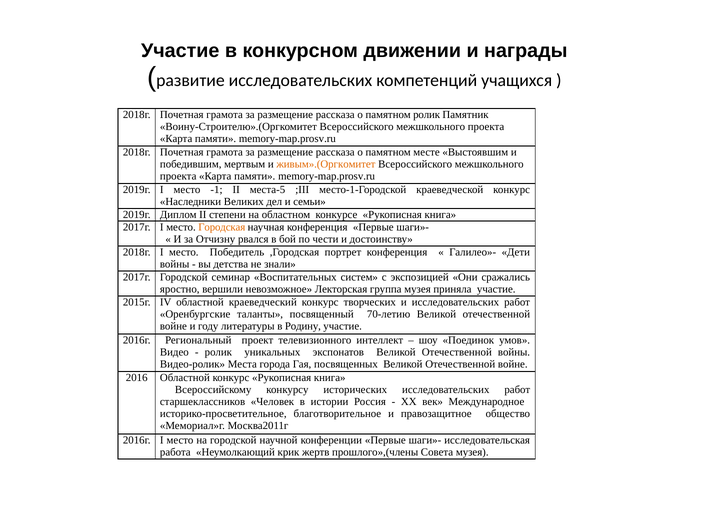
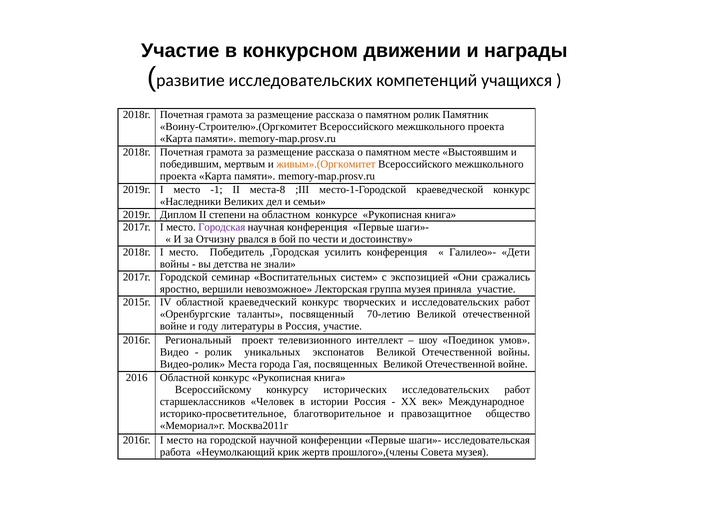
места-5: места-5 -> места-8 (268, 190)
Городская colour: orange -> purple (222, 227)
портрет: портрет -> усилить (343, 252)
в Родину: Родину -> Россия (303, 326)
